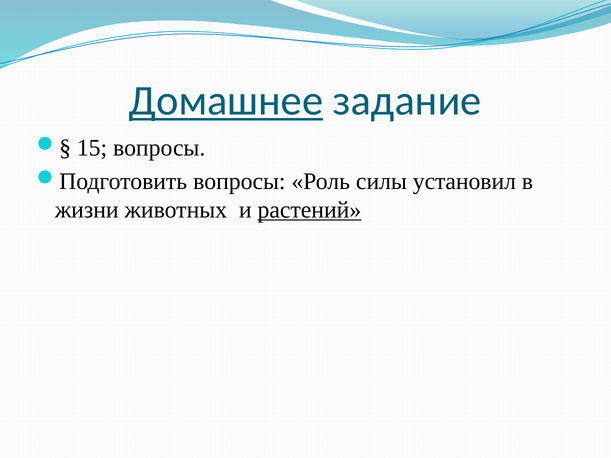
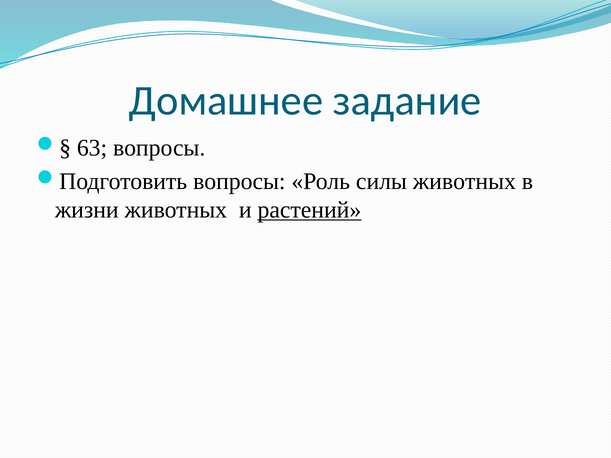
Домашнее underline: present -> none (226, 101)
15: 15 -> 63 (92, 148)
силы установил: установил -> животных (464, 181)
